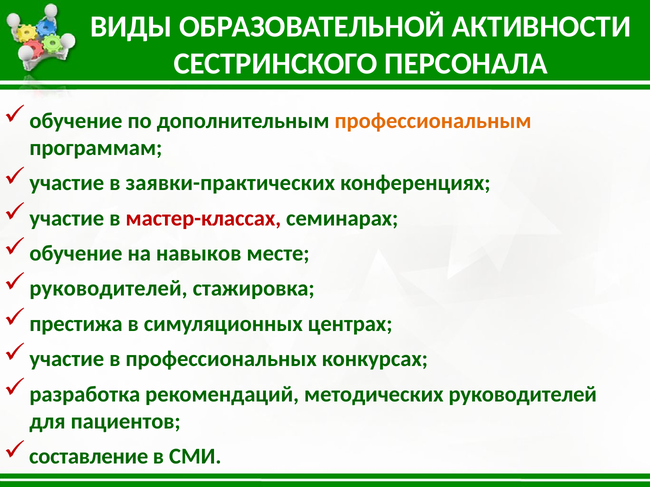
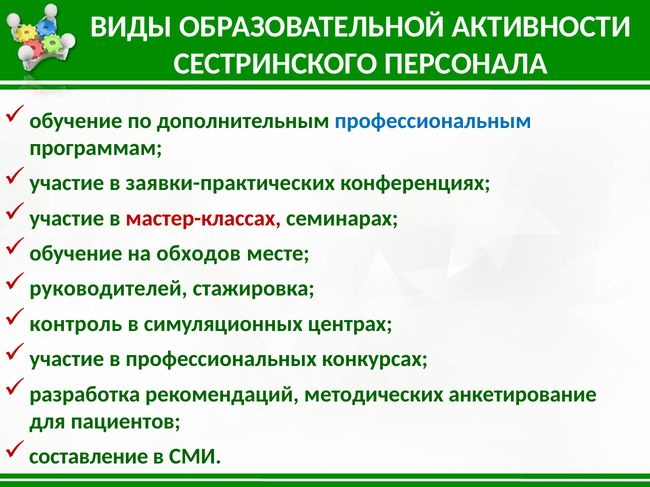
профессиональным colour: orange -> blue (433, 121)
навыков: навыков -> обходов (199, 254)
престижа: престижа -> контроль (76, 324)
методических руководителей: руководителей -> анкетирование (523, 394)
